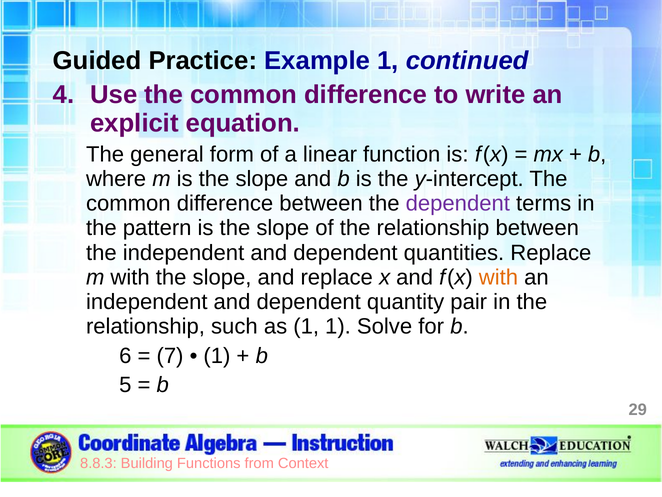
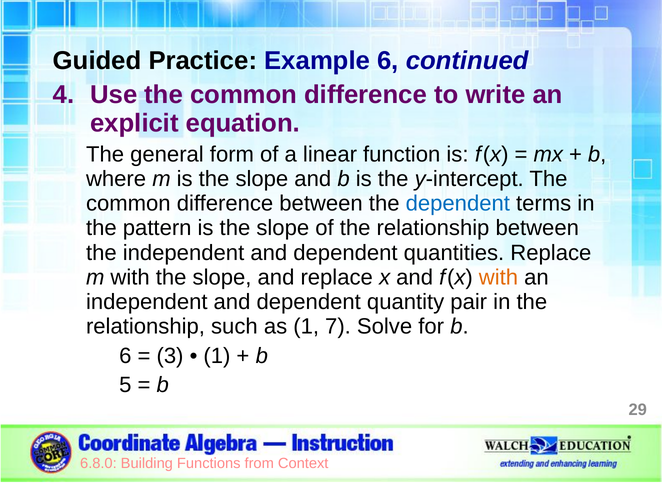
Example 1: 1 -> 6 (388, 61)
dependent colour: purple -> blue (458, 203)
1 1: 1 -> 7 (338, 326)
7: 7 -> 3 (170, 355)
8.8.3: 8.8.3 -> 6.8.0 (98, 463)
